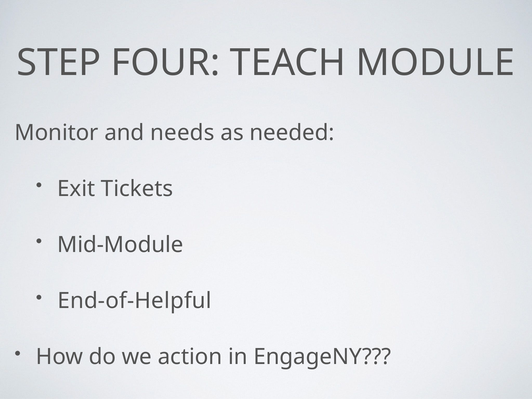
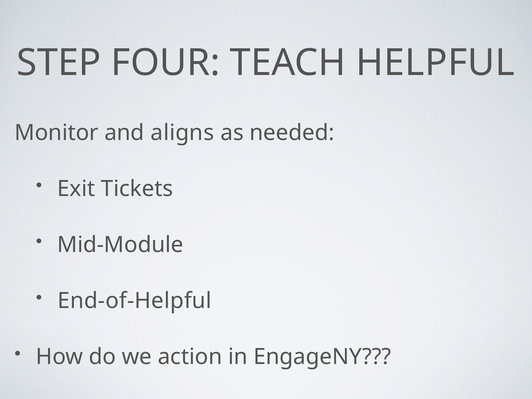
MODULE: MODULE -> HELPFUL (435, 63)
needs: needs -> aligns (182, 133)
